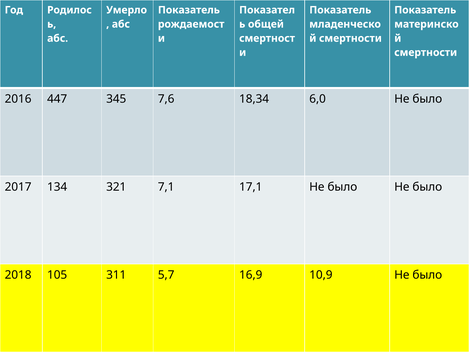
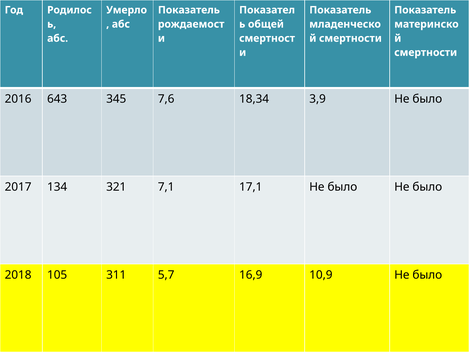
447: 447 -> 643 (57, 99)
6,0: 6,0 -> 3,9 (318, 99)
